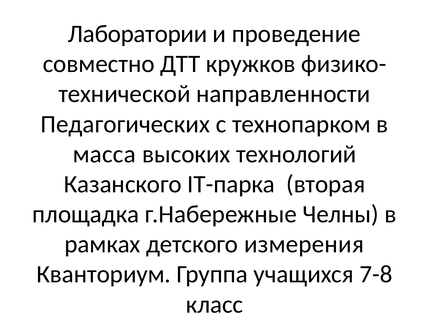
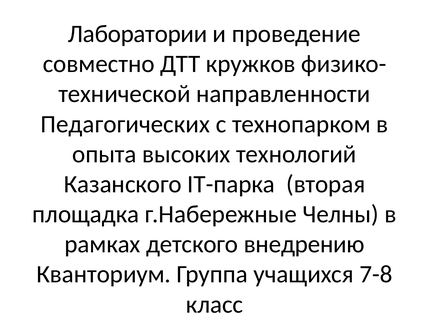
масса: масса -> опыта (104, 154)
измерения: измерения -> внедрению (304, 244)
